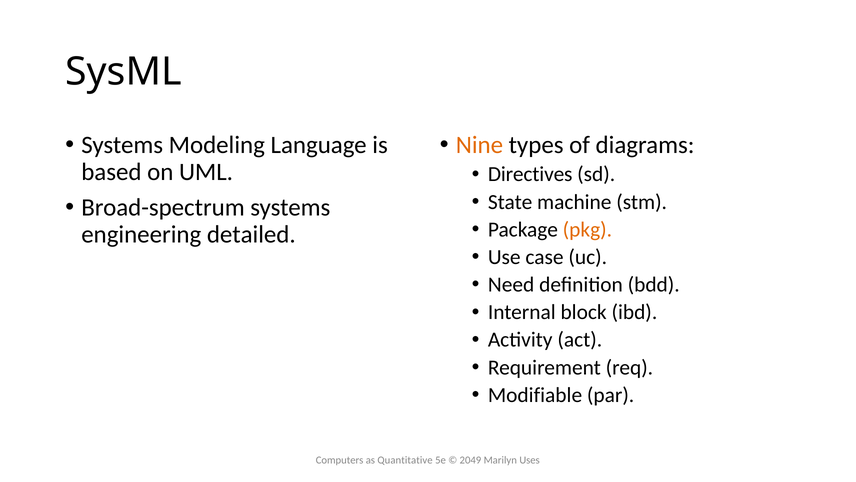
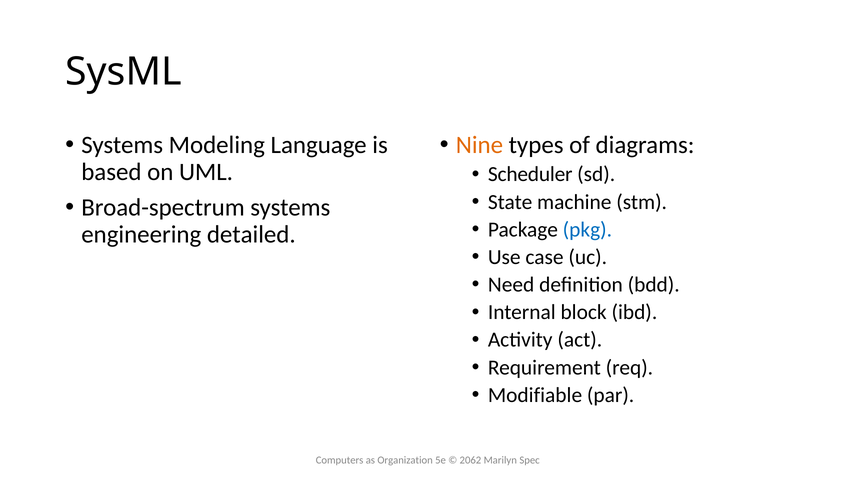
Directives: Directives -> Scheduler (530, 174)
pkg colour: orange -> blue (587, 229)
Quantitative: Quantitative -> Organization (405, 460)
2049: 2049 -> 2062 (470, 460)
Uses: Uses -> Spec (530, 460)
